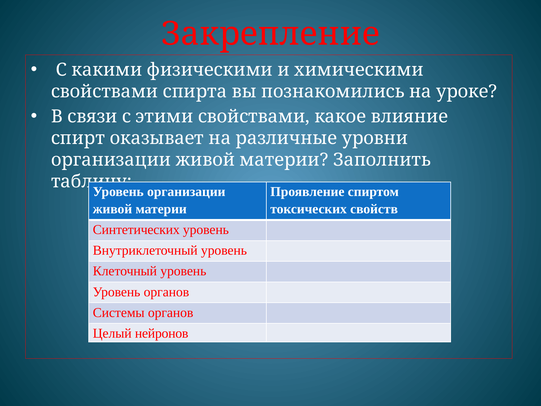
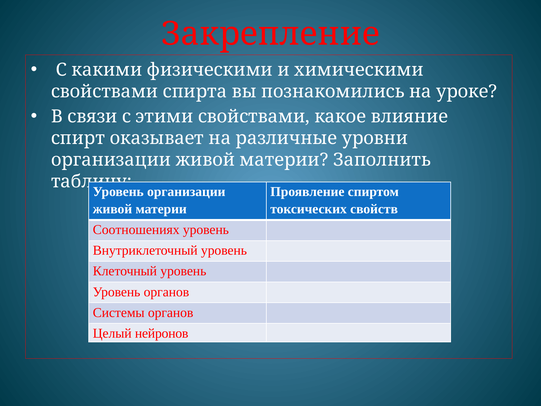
Синтетических: Синтетических -> Соотношениях (136, 230)
